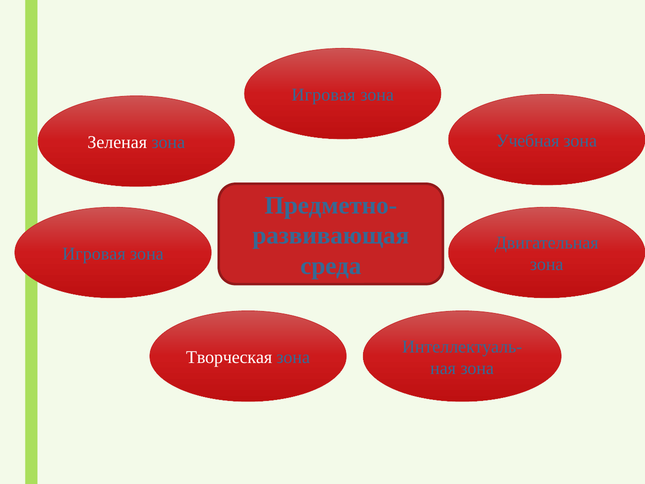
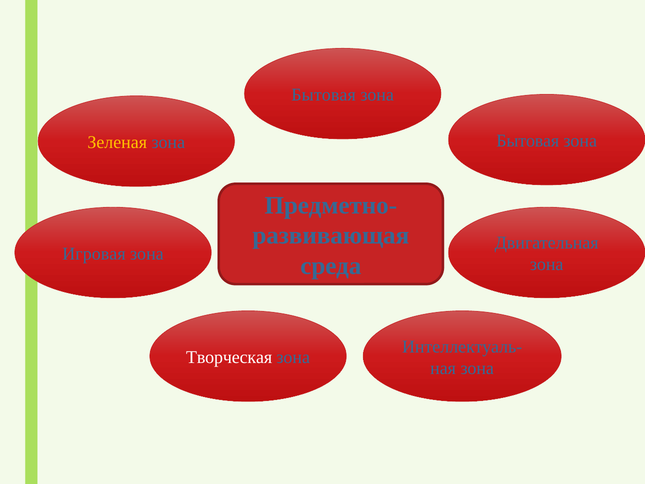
Игровая: Игровая -> Бытовая (324, 95)
Учебная: Учебная -> Бытовая (528, 141)
Зеленая colour: white -> yellow (117, 142)
